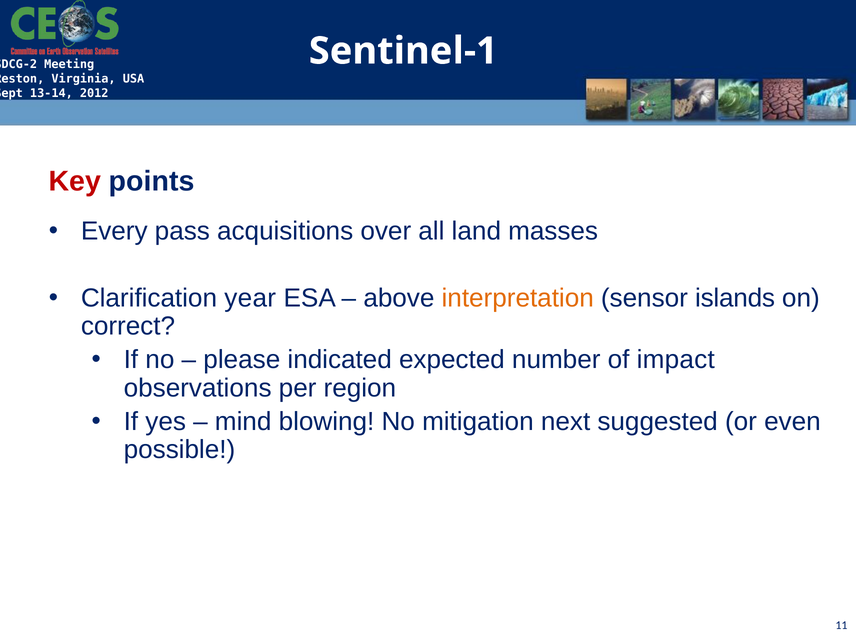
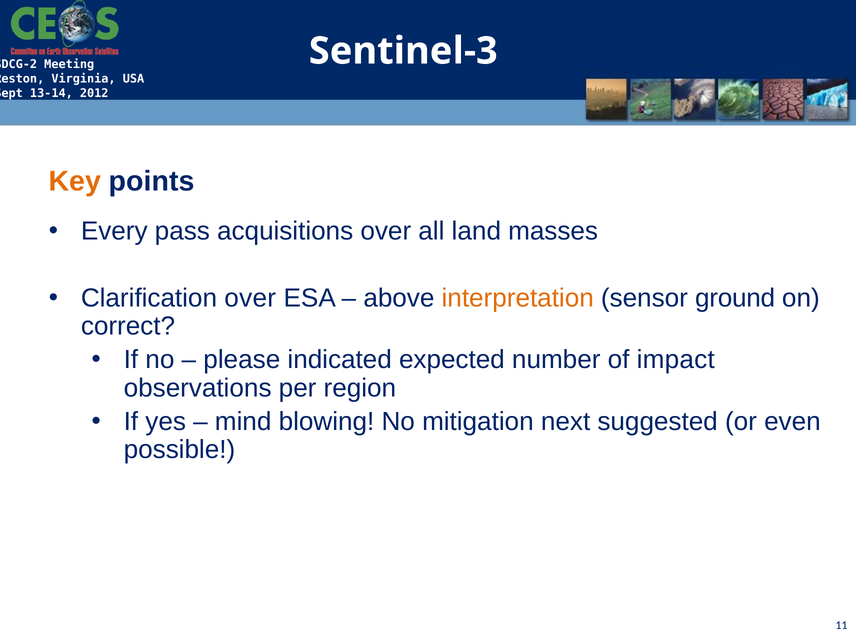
Sentinel-1: Sentinel-1 -> Sentinel-3 (403, 51)
Key colour: red -> orange (75, 181)
Clarification year: year -> over (250, 298)
islands: islands -> ground (735, 298)
